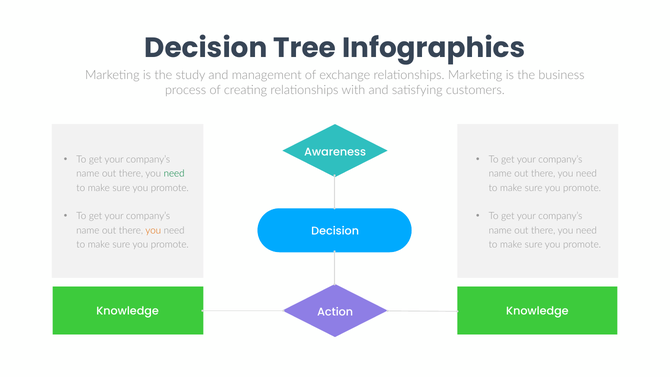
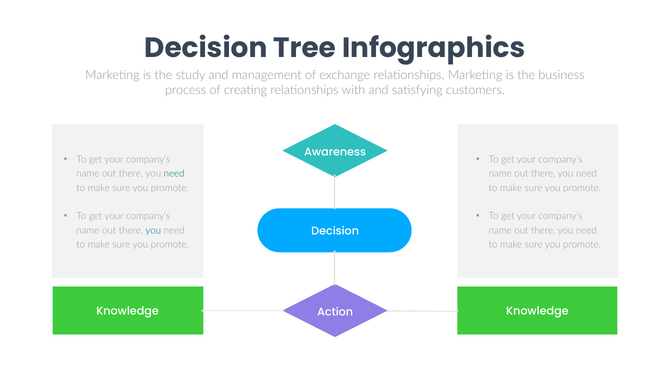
you colour: orange -> blue (153, 230)
